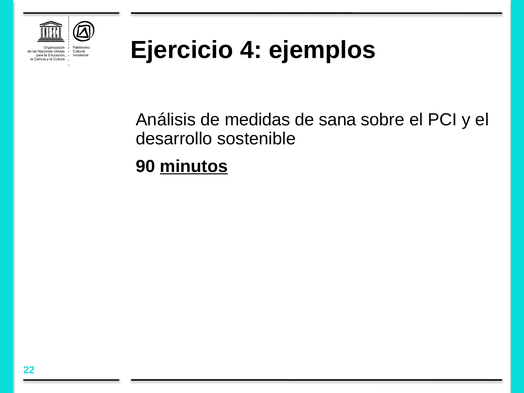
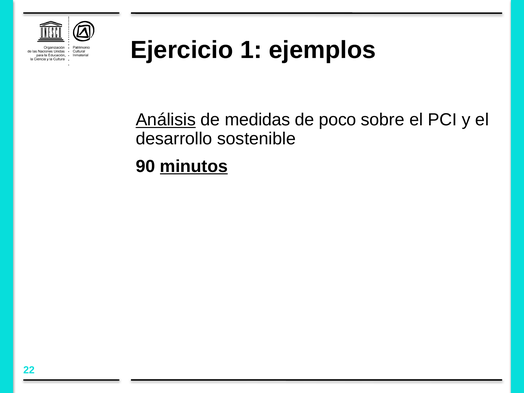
4: 4 -> 1 (251, 50)
Análisis underline: none -> present (166, 120)
sana: sana -> poco (338, 120)
